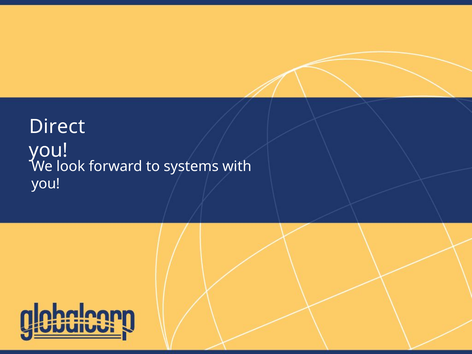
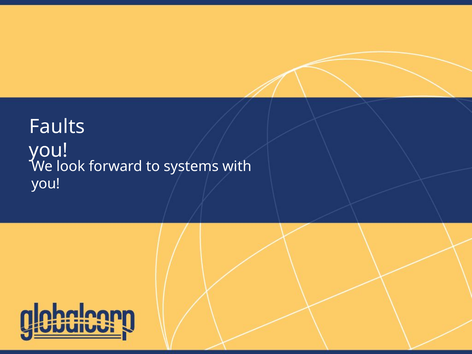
Direct: Direct -> Faults (57, 127)
